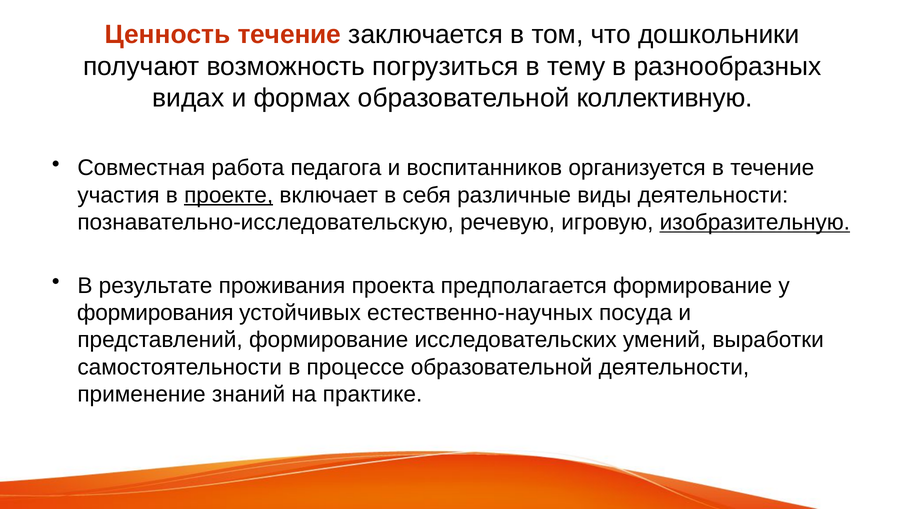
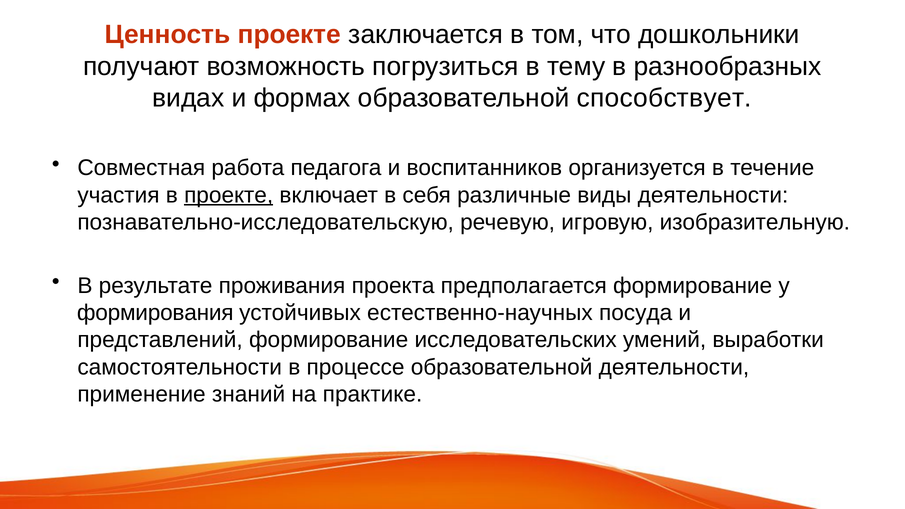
Ценность течение: течение -> проекте (289, 35)
коллективную: коллективную -> способствует (664, 98)
изобразительную underline: present -> none (755, 222)
